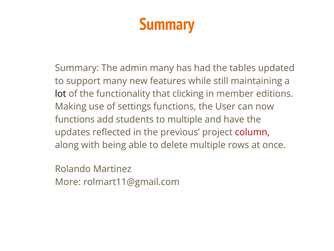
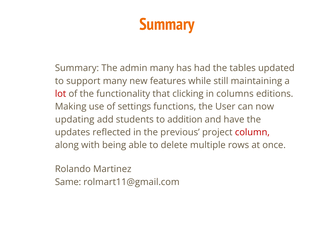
lot colour: black -> red (61, 94)
member: member -> columns (235, 94)
functions: functions -> updating (75, 119)
to multiple: multiple -> addition (185, 119)
More: More -> Same (68, 182)
